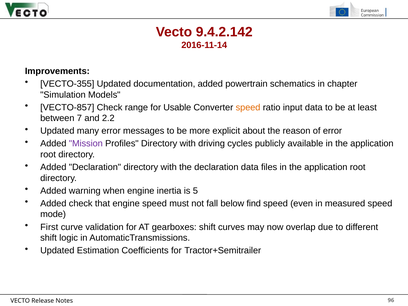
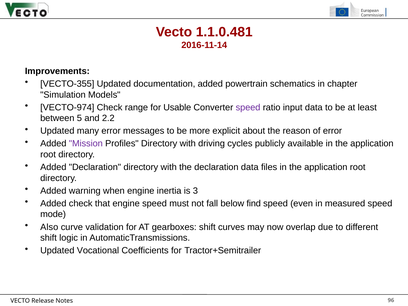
9.4.2.142: 9.4.2.142 -> 1.1.0.481 (224, 32)
VECTO-857: VECTO-857 -> VECTO-974 (67, 107)
speed colour: orange -> purple (248, 107)
7: 7 -> 5 (79, 118)
5: 5 -> 3 (195, 191)
First: First -> Also (49, 227)
Estimation: Estimation -> Vocational (98, 251)
